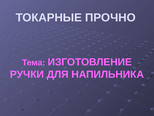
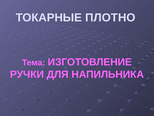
ПРОЧНО: ПРОЧНО -> ПЛОТНО (110, 18)
